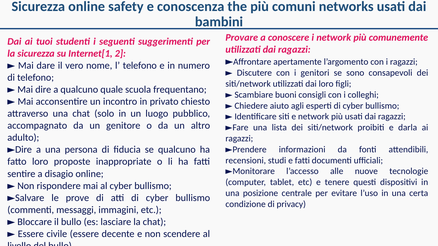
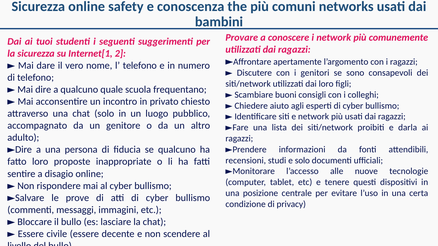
e fatti: fatti -> solo (302, 161)
